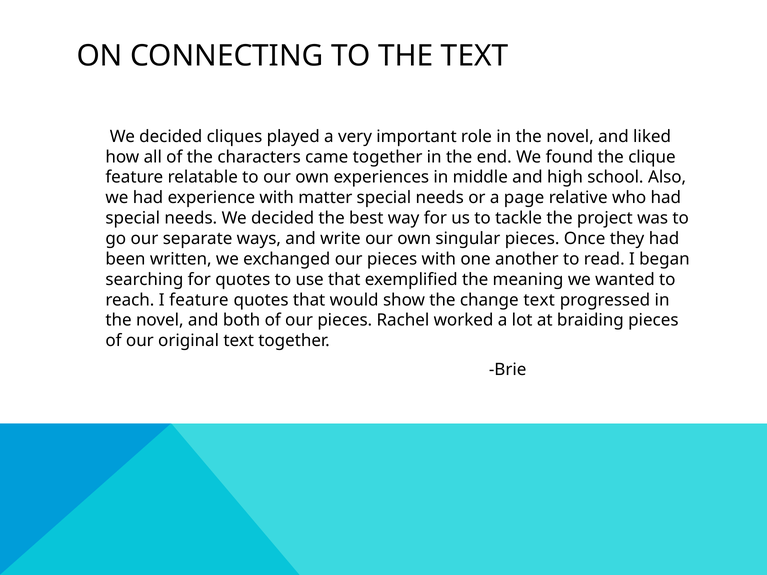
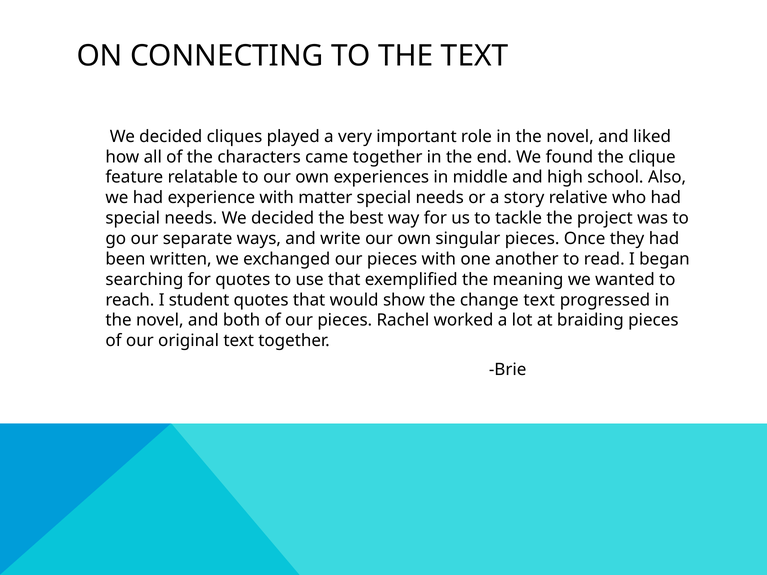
page: page -> story (524, 198)
I feature: feature -> student (199, 300)
